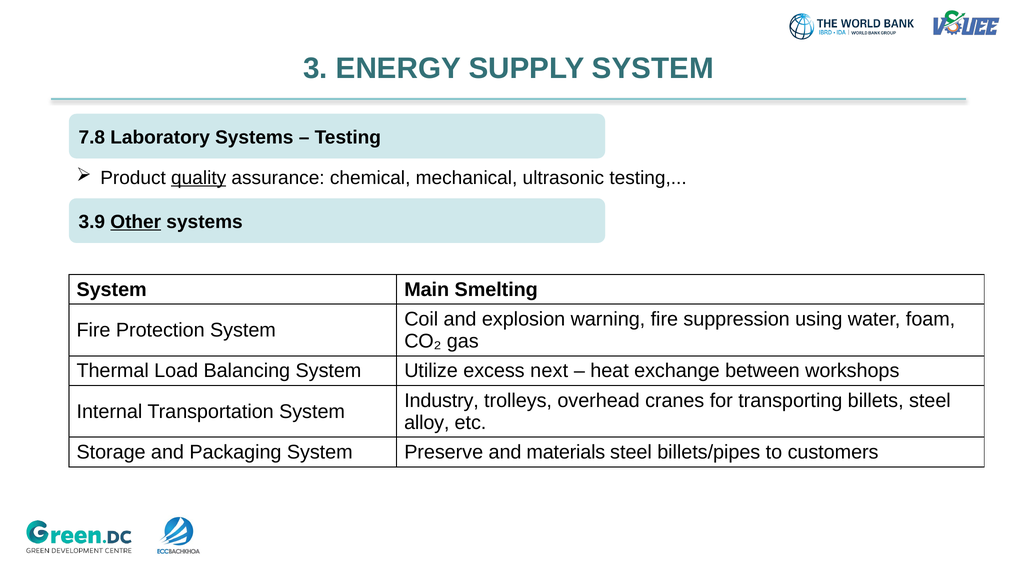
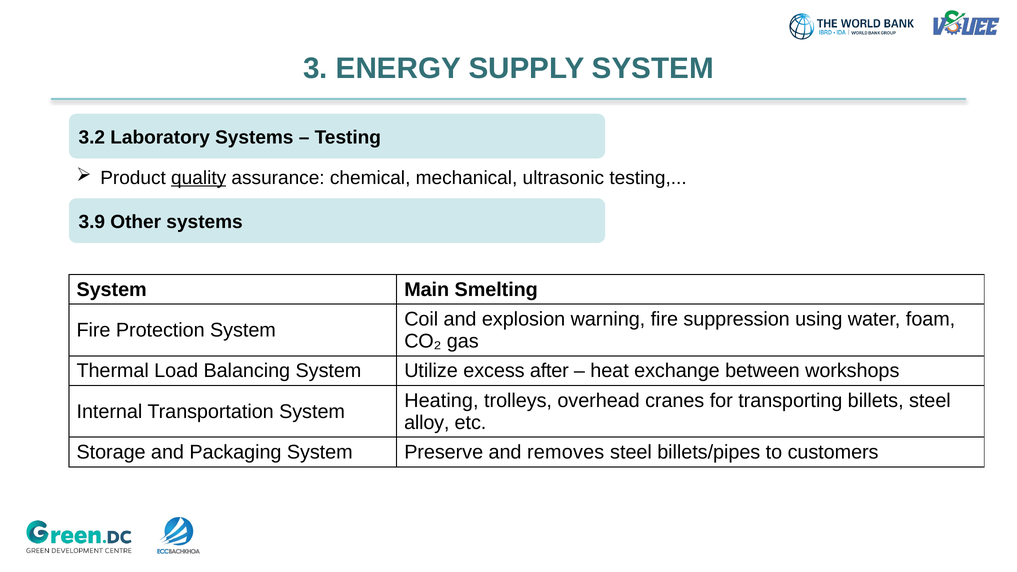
7.8: 7.8 -> 3.2 (92, 137)
Other underline: present -> none (136, 222)
next: next -> after (549, 371)
Industry: Industry -> Heating (441, 401)
materials: materials -> removes (566, 452)
